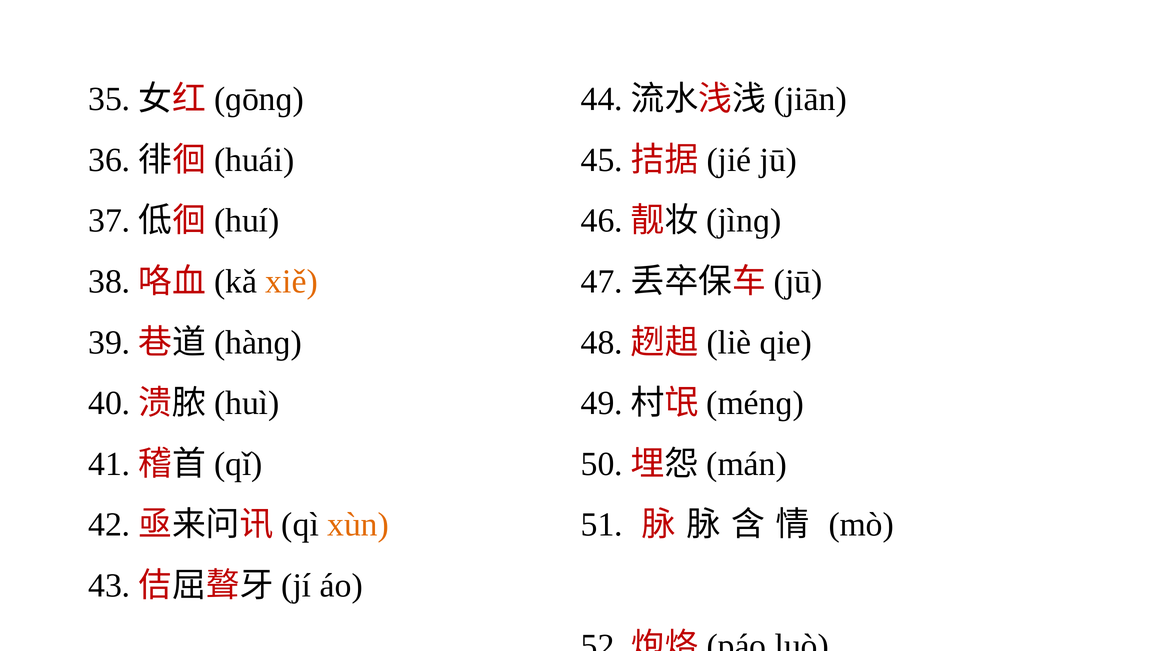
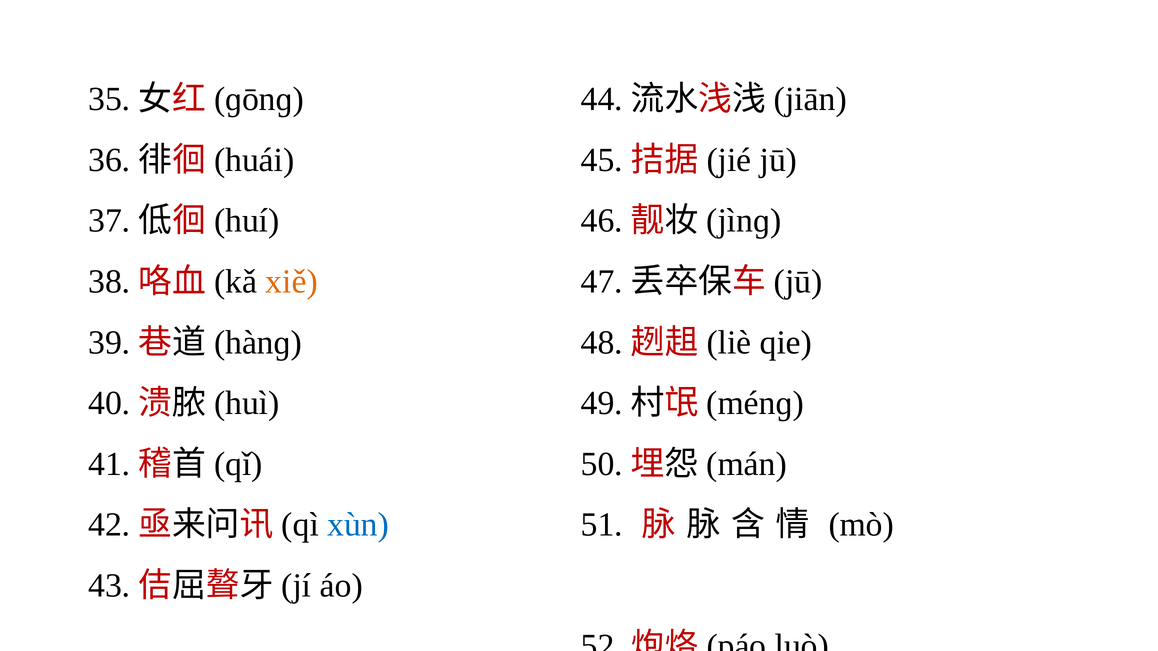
xùn colour: orange -> blue (358, 525)
